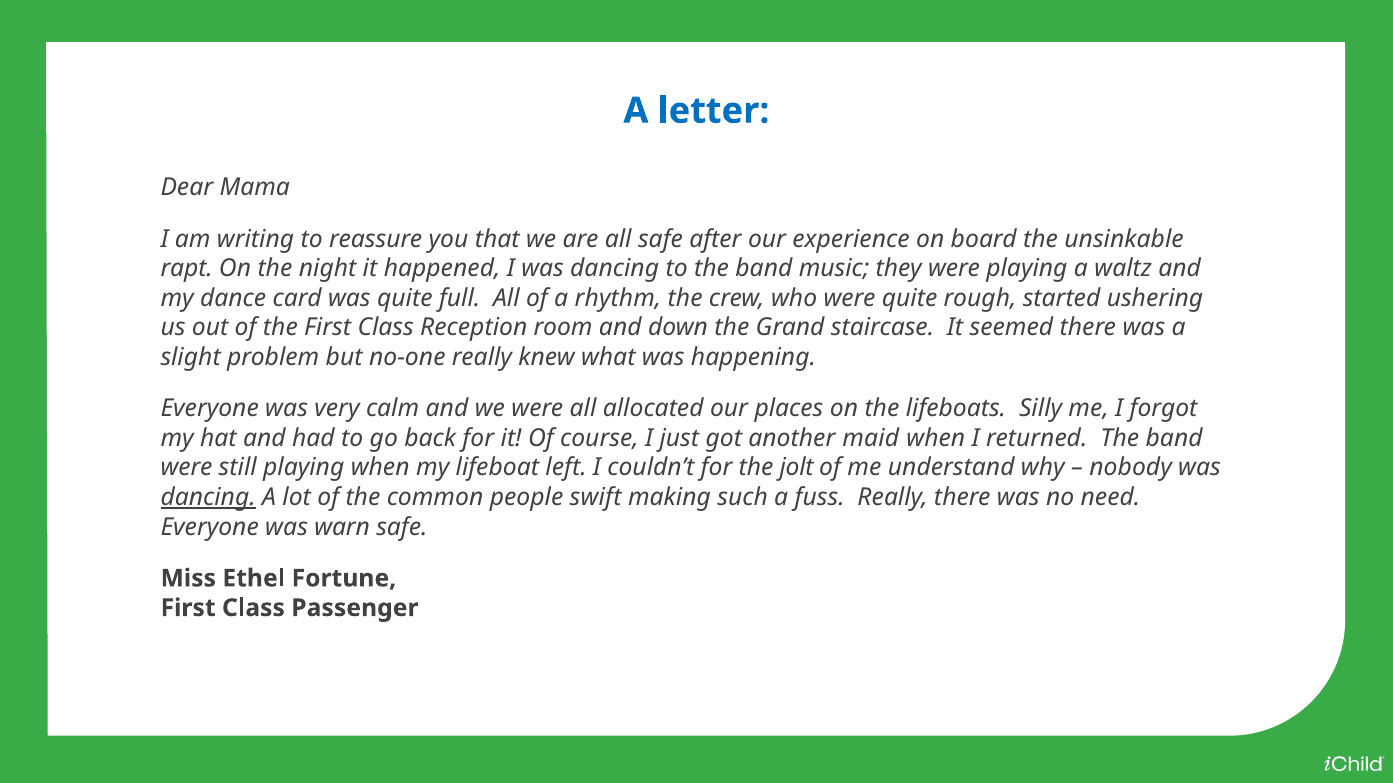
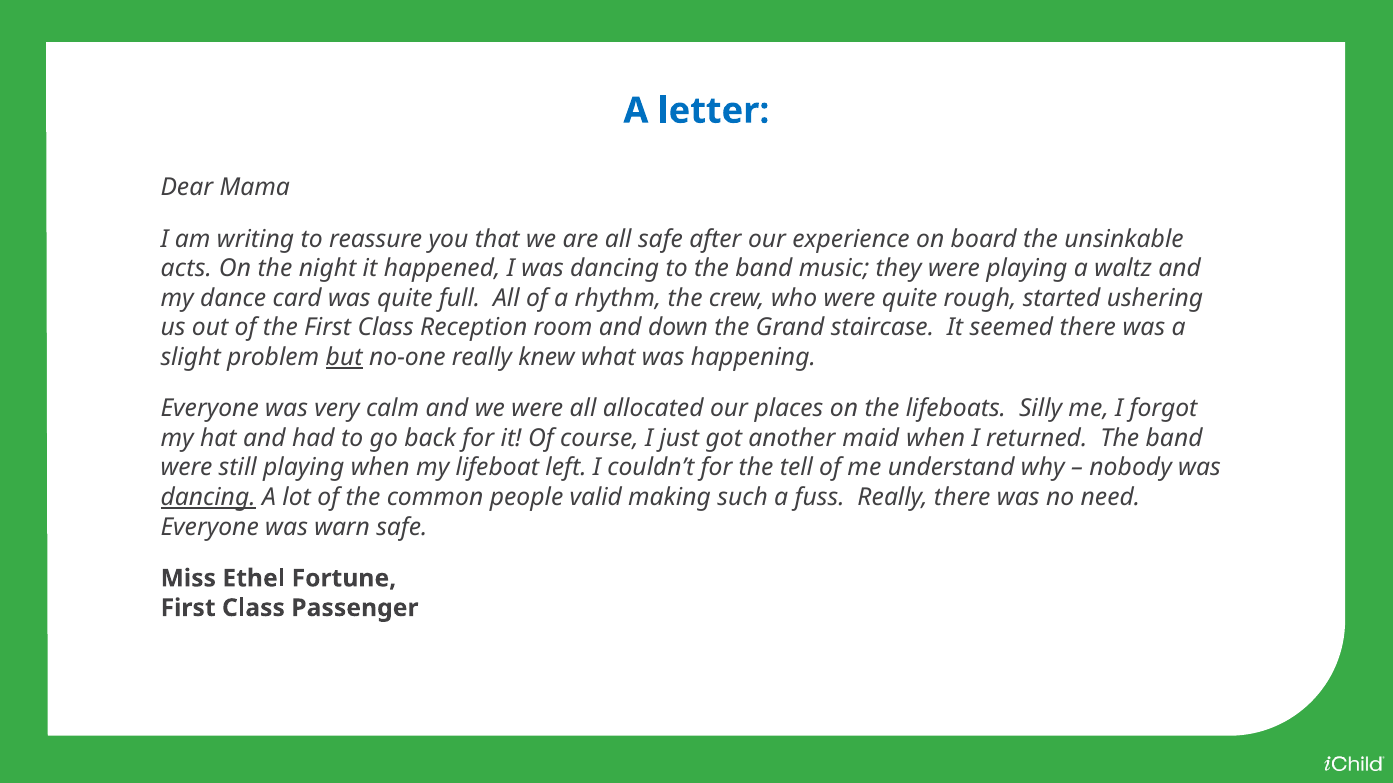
rapt: rapt -> acts (186, 269)
but underline: none -> present (344, 358)
jolt: jolt -> tell (796, 468)
swift: swift -> valid (596, 498)
